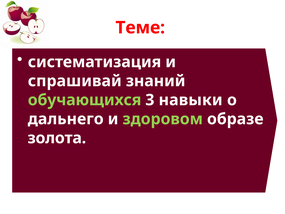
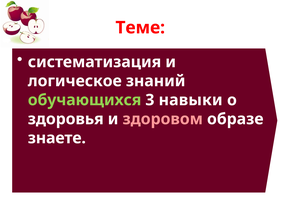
спрашивай: спрашивай -> логическое (75, 81)
дальнего: дальнего -> здоровья (66, 119)
здоровом colour: light green -> pink (163, 119)
золота: золота -> знаете (57, 138)
